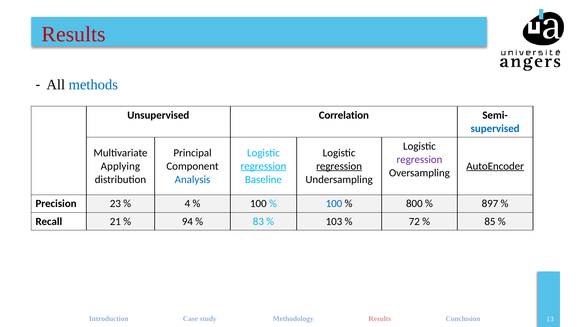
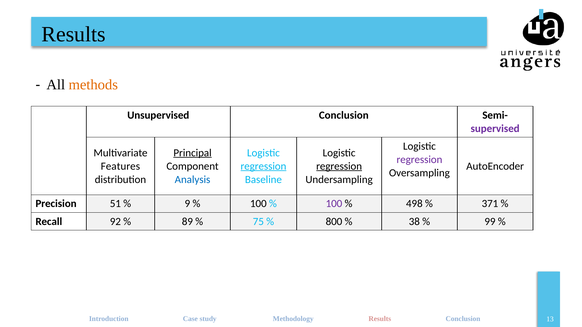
Results colour: red -> black (74, 34)
methods colour: blue -> orange (93, 85)
Unsupervised Correlation: Correlation -> Conclusion (344, 115)
supervised colour: blue -> purple (495, 129)
Principal underline: none -> present (193, 153)
Applying: Applying -> Features (120, 166)
AutoEncoder underline: present -> none (495, 166)
23: 23 -> 51 (115, 204)
4: 4 -> 9 (187, 204)
100 colour: blue -> purple (334, 204)
800: 800 -> 498 (414, 204)
897: 897 -> 371 (490, 204)
21: 21 -> 92 (115, 222)
94: 94 -> 89 (187, 222)
83: 83 -> 75 (258, 222)
103: 103 -> 800 (334, 222)
72: 72 -> 38 (414, 222)
85: 85 -> 99 (490, 222)
